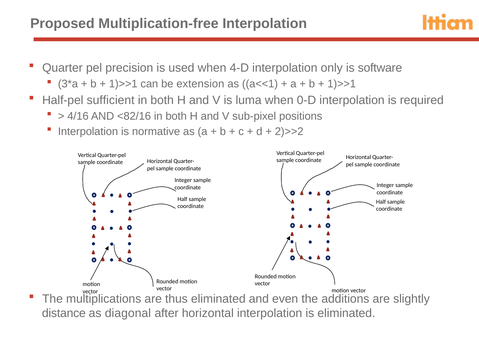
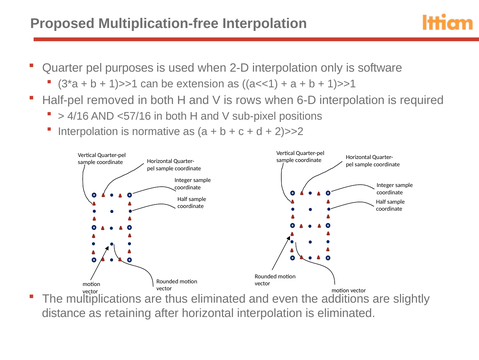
precision: precision -> purposes (129, 68)
4-D: 4-D -> 2-D (239, 68)
sufficient: sufficient -> removed (111, 100)
luma: luma -> rows (249, 100)
0-D: 0-D -> 6-D (306, 100)
<82/16: <82/16 -> <57/16 (134, 116)
diagonal: diagonal -> retaining (128, 313)
